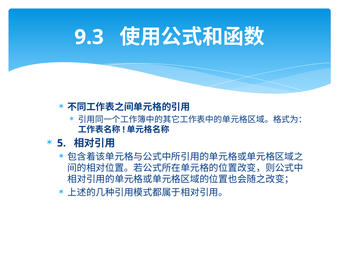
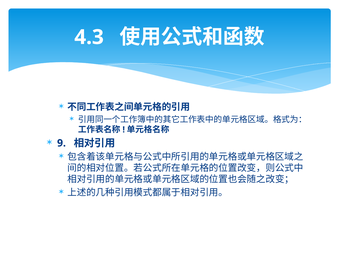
9.3: 9.3 -> 4.3 (89, 37)
5: 5 -> 9 (61, 143)
